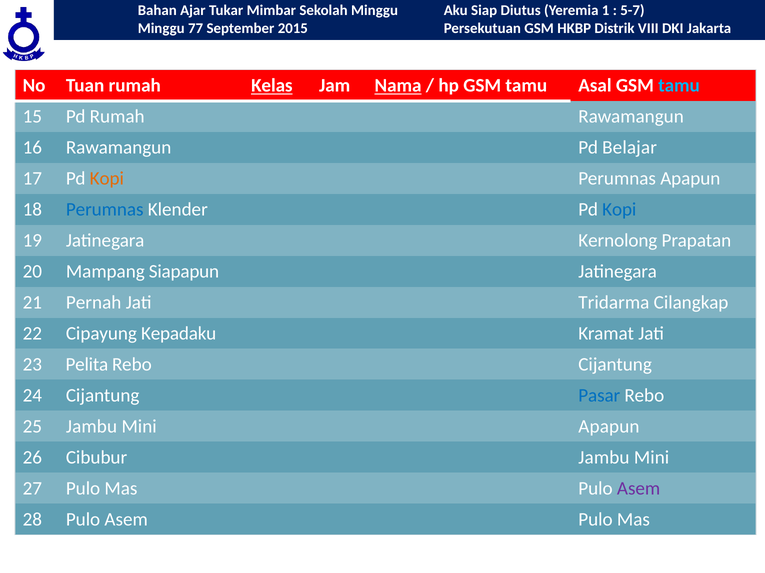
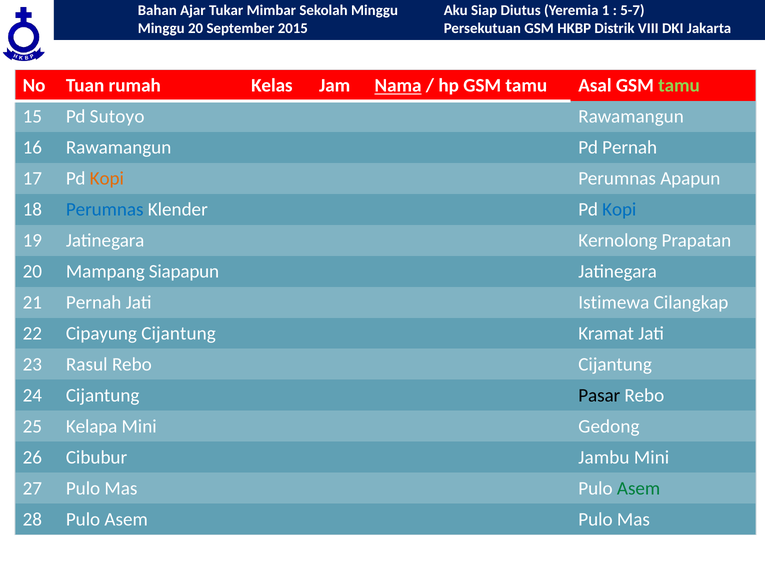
77: 77 -> 20 (196, 28)
Kelas underline: present -> none (272, 86)
tamu colour: light blue -> light green (679, 86)
Pd Rumah: Rumah -> Sutoyo (117, 117)
Pd Belajar: Belajar -> Pernah (630, 148)
Tridarma: Tridarma -> Istimewa (614, 303)
Cipayung Kepadaku: Kepadaku -> Cijantung (179, 334)
Pelita: Pelita -> Rasul (87, 365)
Pasar colour: blue -> black (599, 396)
25 Jambu: Jambu -> Kelapa (92, 427)
Mini Apapun: Apapun -> Gedong (609, 427)
Asem colour: purple -> green (639, 489)
